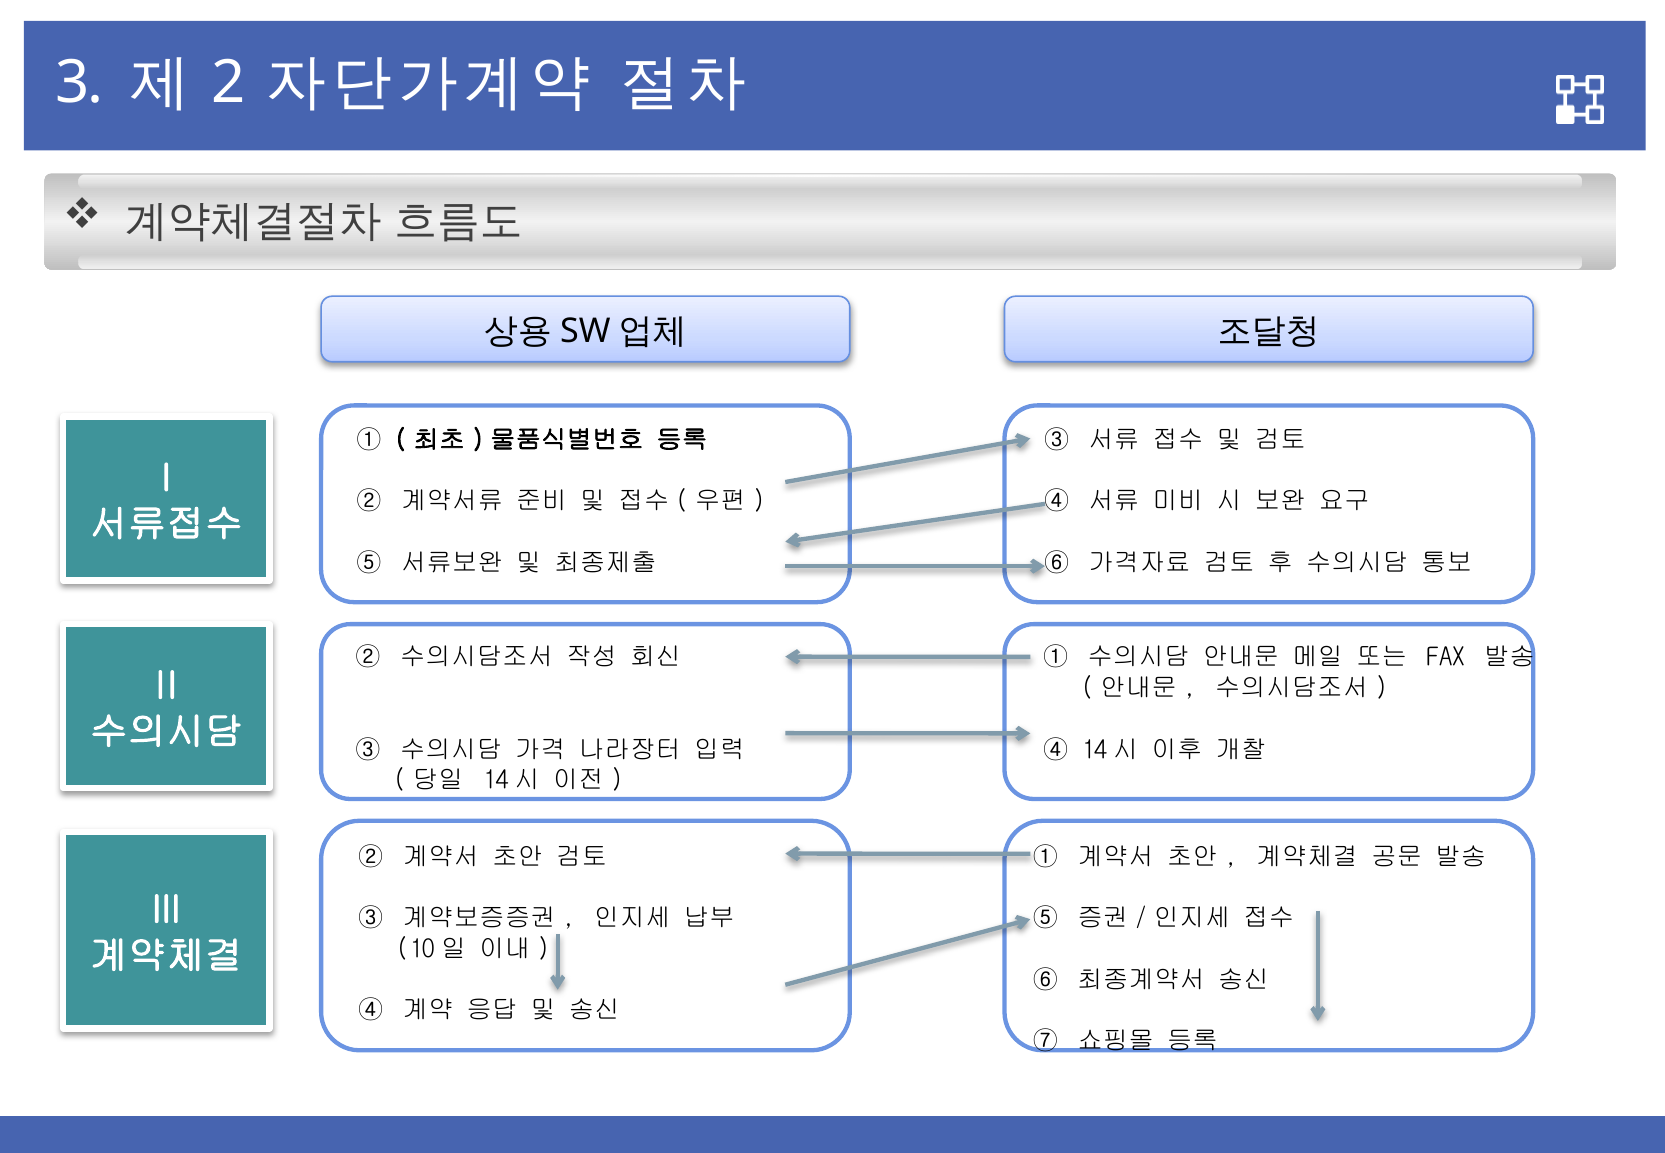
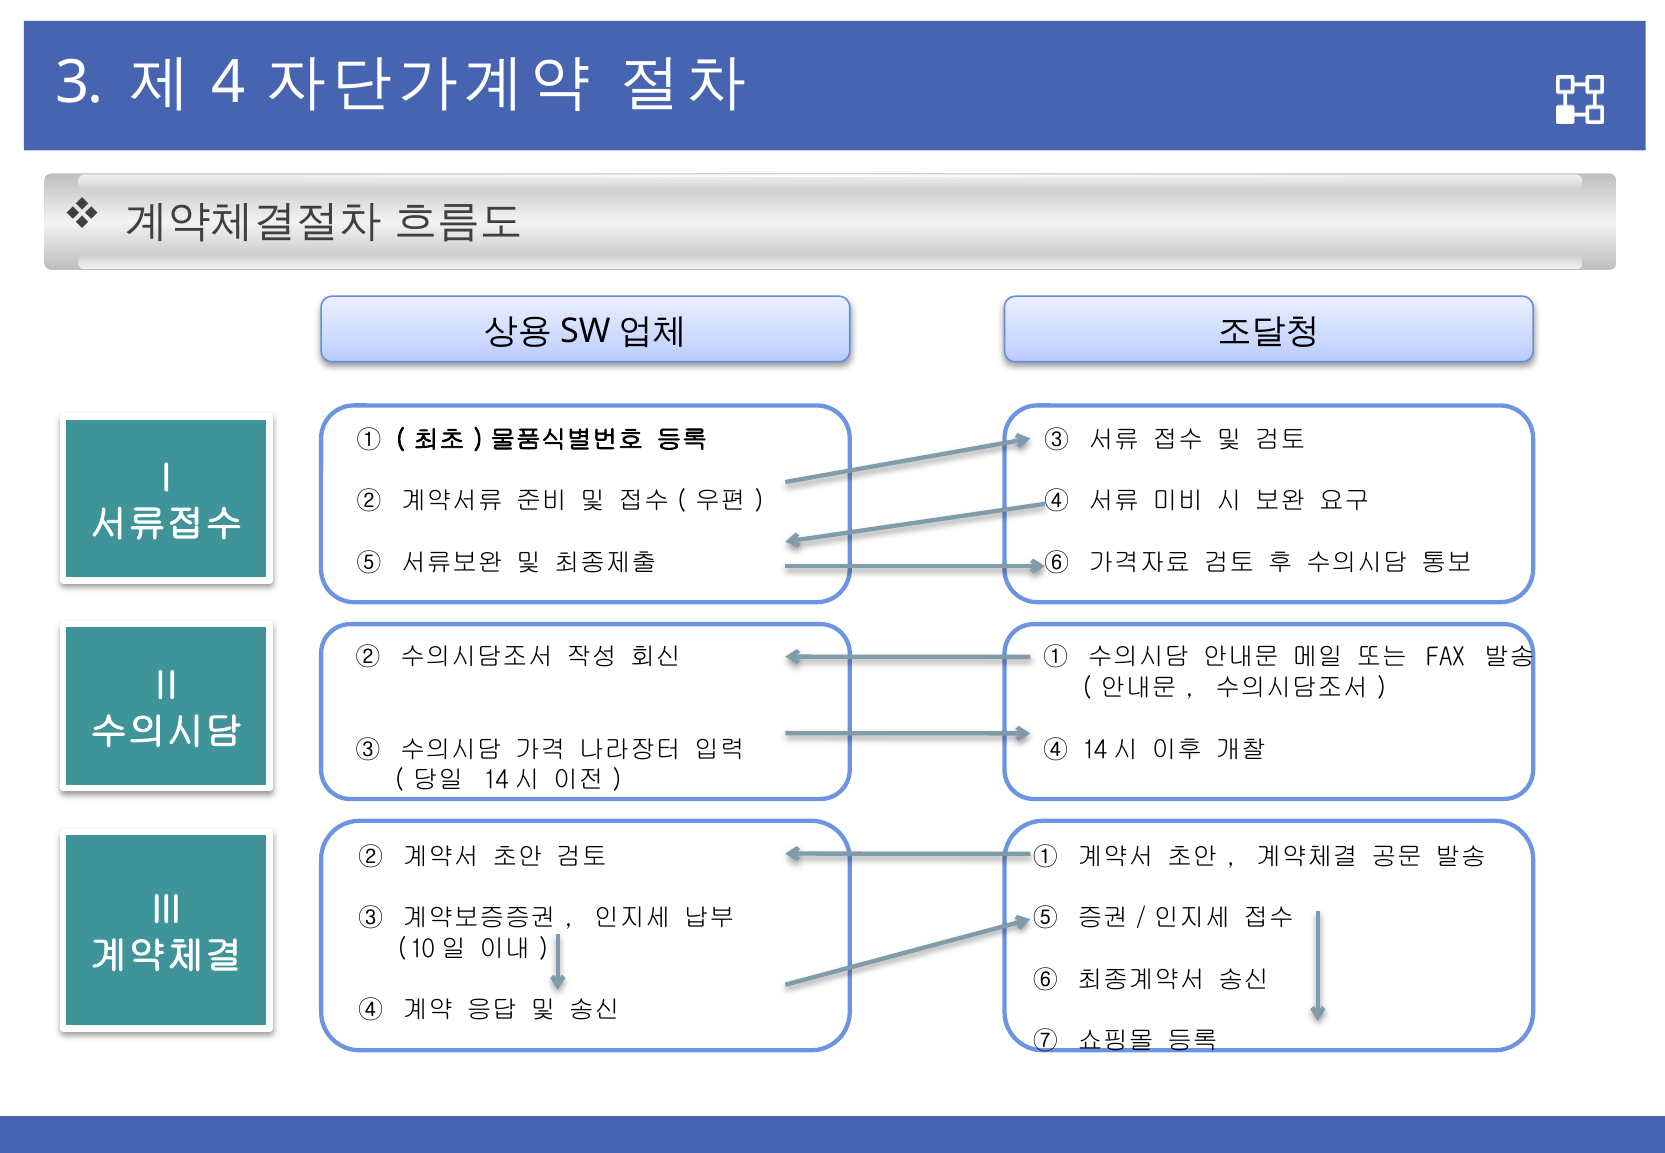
2: 2 -> 4 (228, 83)
